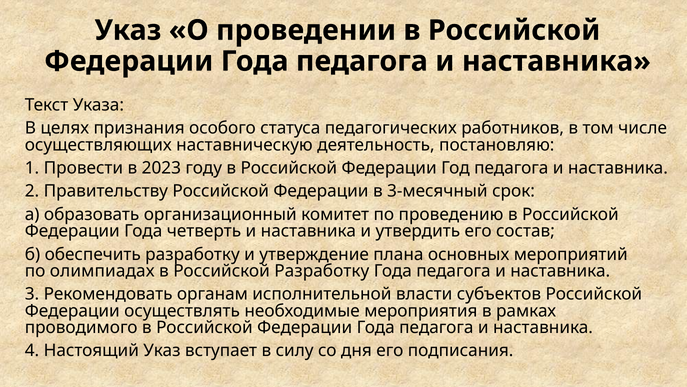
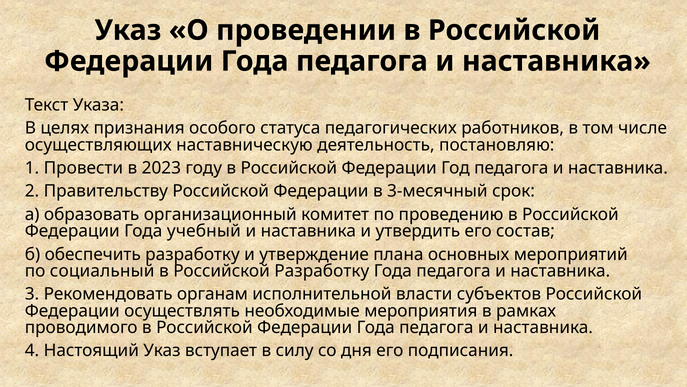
четверть: четверть -> учебный (204, 231)
олимпиадах: олимпиадах -> социальный (102, 271)
